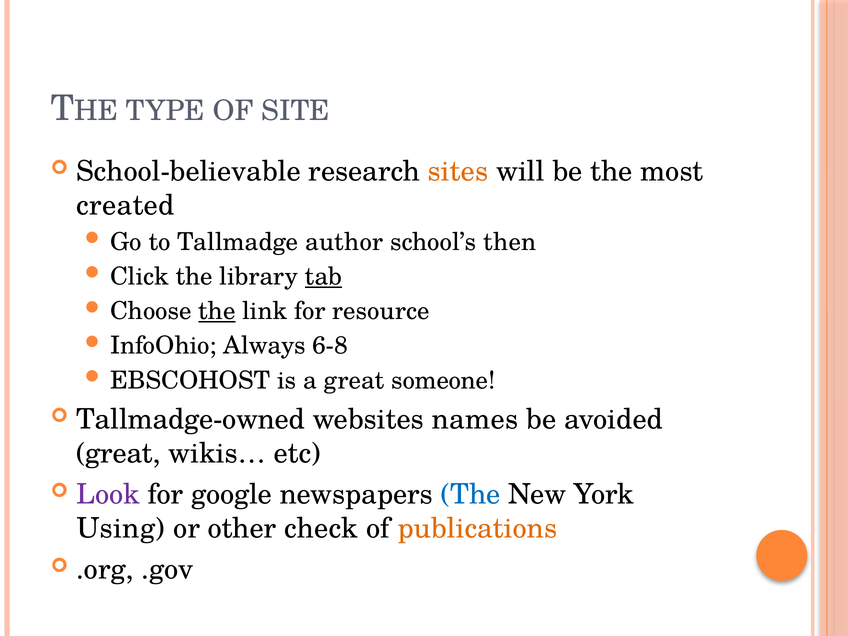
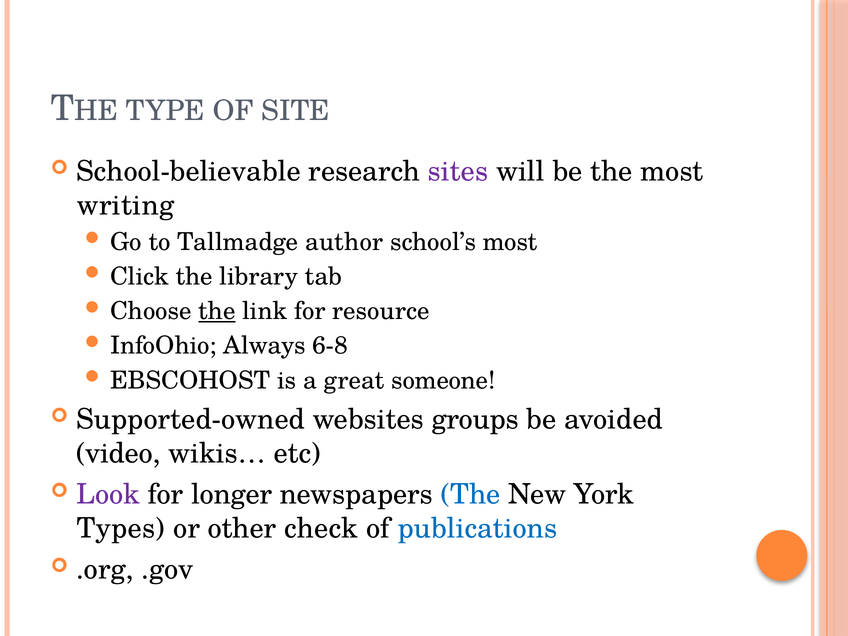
sites colour: orange -> purple (458, 172)
created: created -> writing (126, 205)
school’s then: then -> most (510, 242)
tab underline: present -> none (324, 277)
Tallmadge-owned: Tallmadge-owned -> Supported-owned (191, 420)
names: names -> groups (475, 420)
great: great -> video (118, 453)
google: google -> longer (232, 494)
Using: Using -> Types (121, 528)
publications colour: orange -> blue (477, 528)
